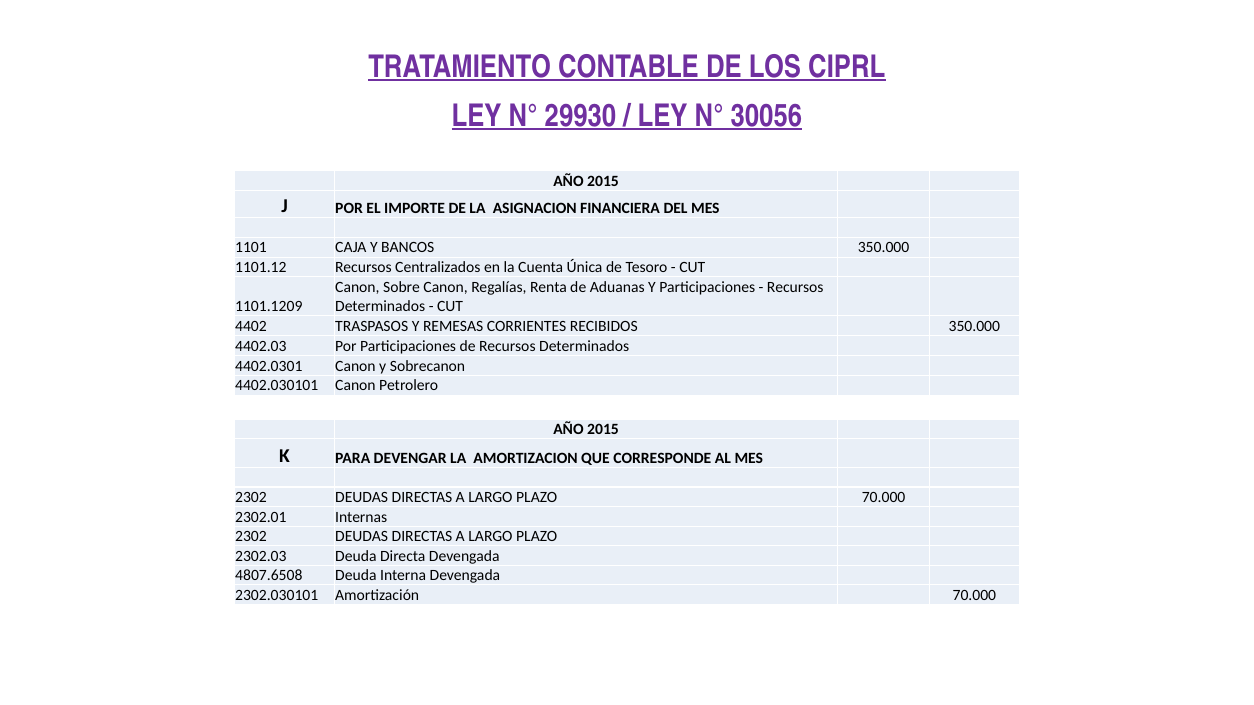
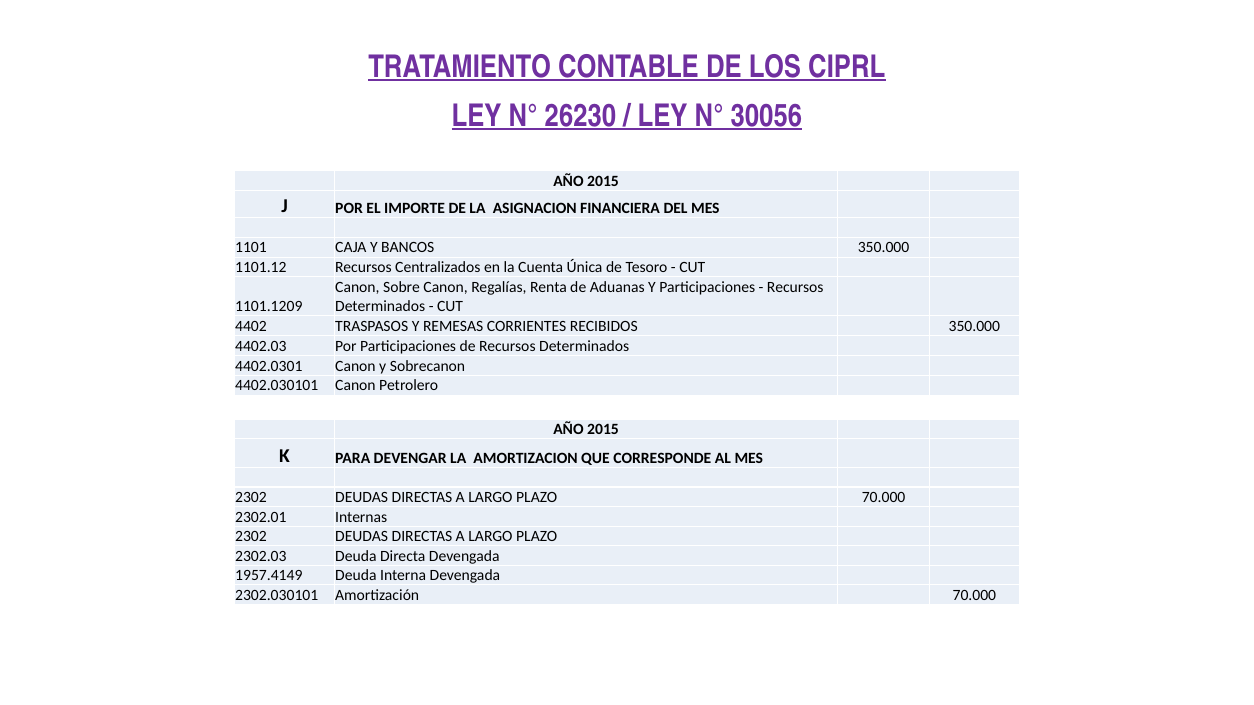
29930: 29930 -> 26230 (580, 117)
4807.6508: 4807.6508 -> 1957.4149 (269, 576)
